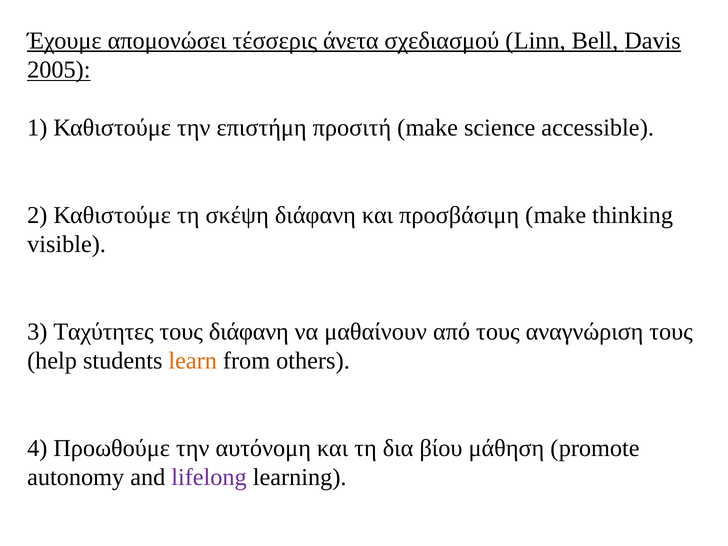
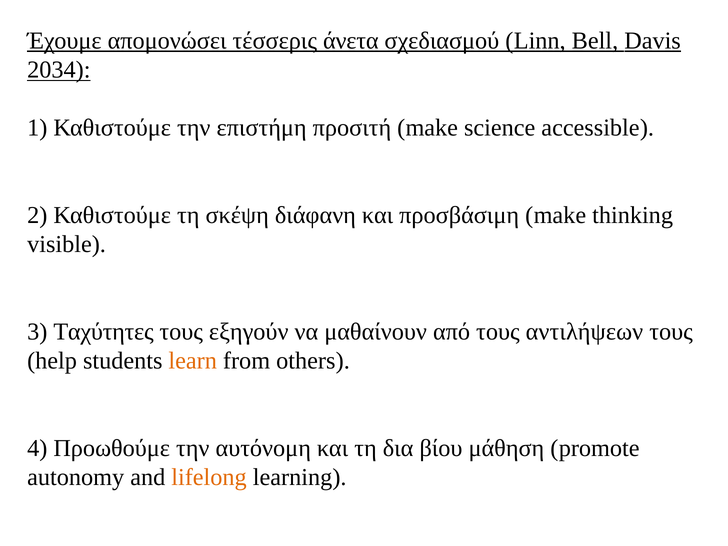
2005: 2005 -> 2034 (59, 70)
τους διάφανη: διάφανη -> εξηγούν (249, 332)
αναγνώριση: αναγνώριση -> αντιλήψεων (584, 332)
lifelong colour: purple -> orange (209, 477)
